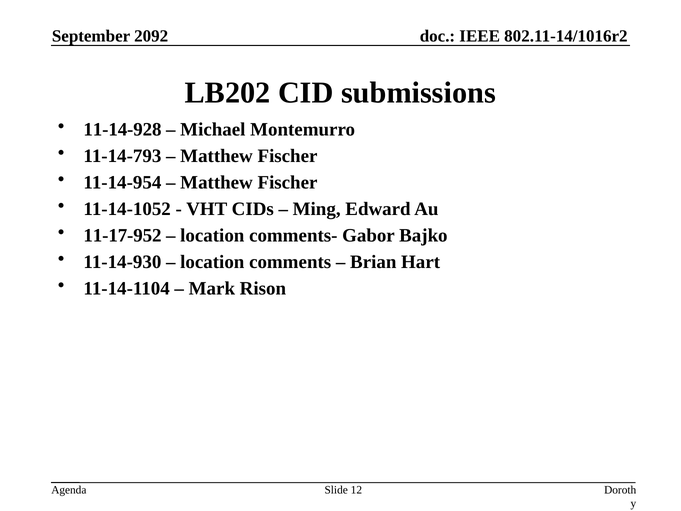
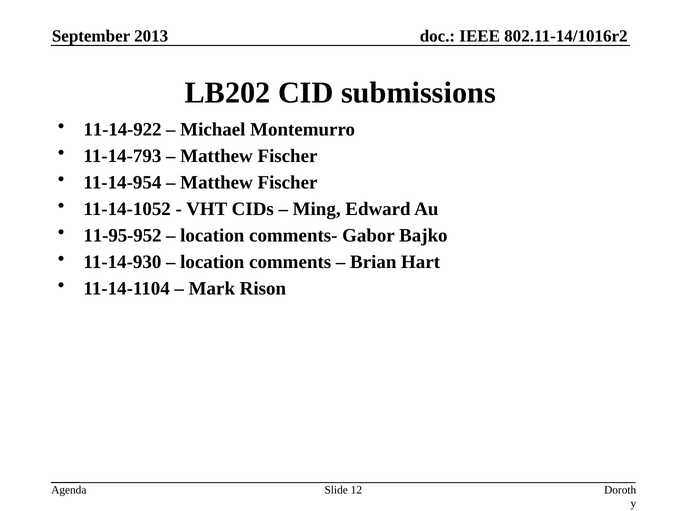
2092: 2092 -> 2013 (151, 36)
11-14-928: 11-14-928 -> 11-14-922 (122, 130)
11-17-952: 11-17-952 -> 11-95-952 (122, 236)
